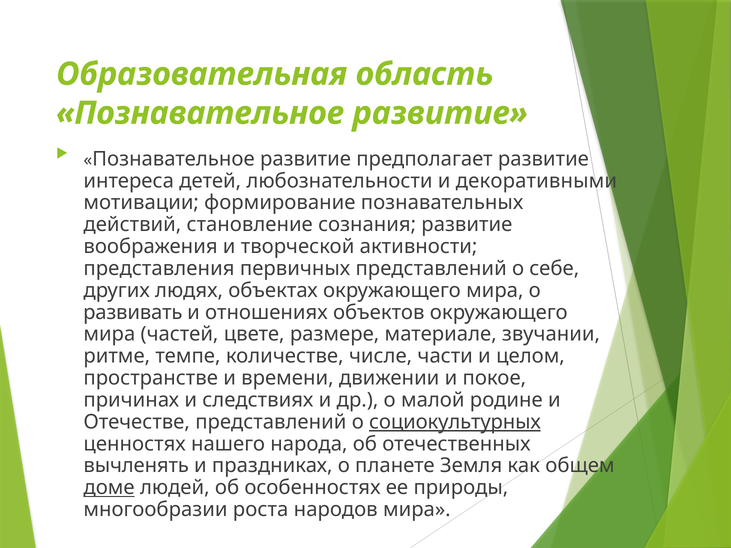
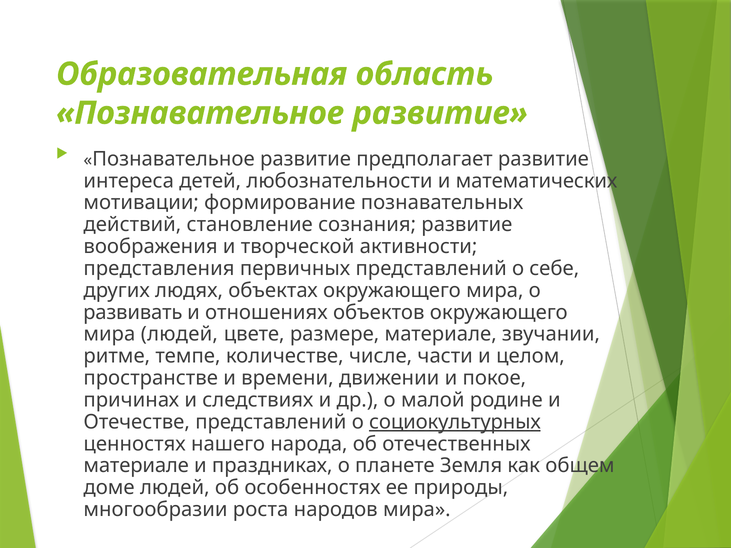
декоративными: декоративными -> математических (537, 181)
мира частей: частей -> людей (179, 334)
вычленять: вычленять -> материале (136, 466)
доме underline: present -> none (109, 488)
